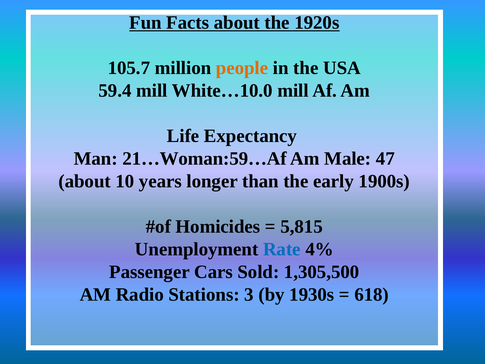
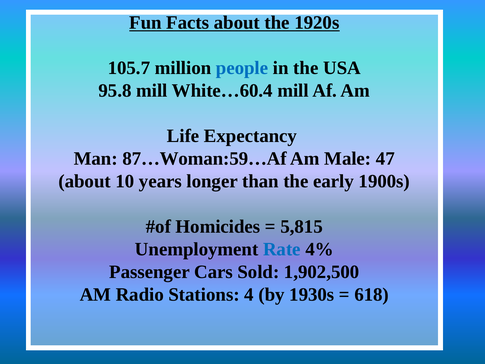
people colour: orange -> blue (242, 68)
59.4: 59.4 -> 95.8 (115, 91)
White…10.0: White…10.0 -> White…60.4 (222, 91)
21…Woman:59…Af: 21…Woman:59…Af -> 87…Woman:59…Af (205, 159)
1,305,500: 1,305,500 -> 1,902,500 (322, 272)
3: 3 -> 4 (249, 294)
